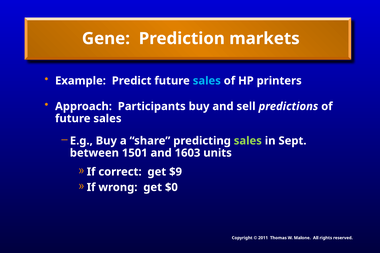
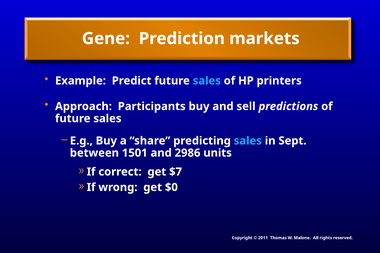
sales colour: light green -> light blue (248, 141)
1603: 1603 -> 2986 (188, 153)
$9: $9 -> $7 (176, 172)
